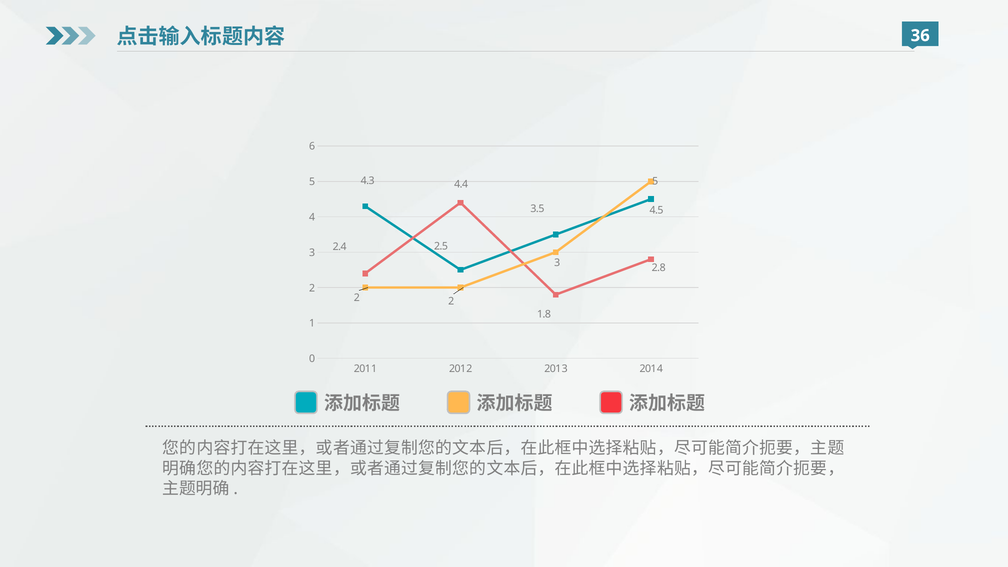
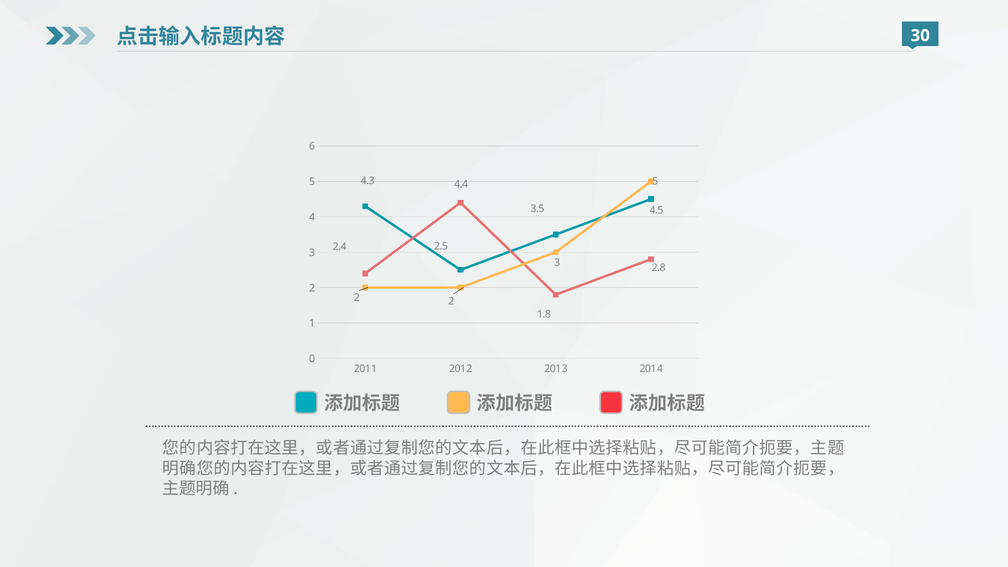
36: 36 -> 30 (920, 36)
